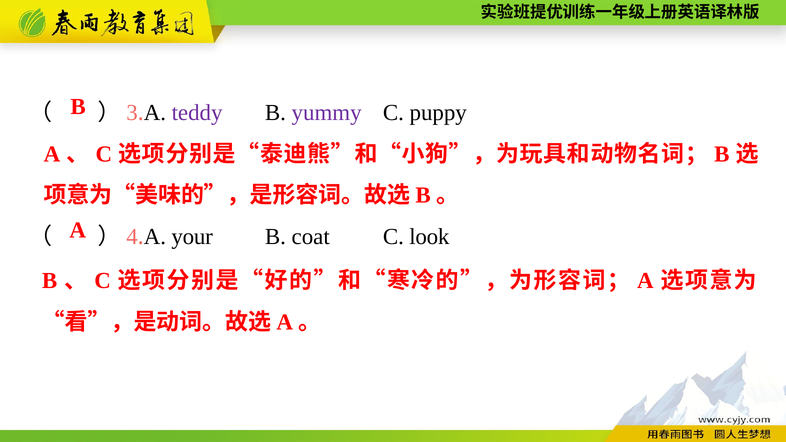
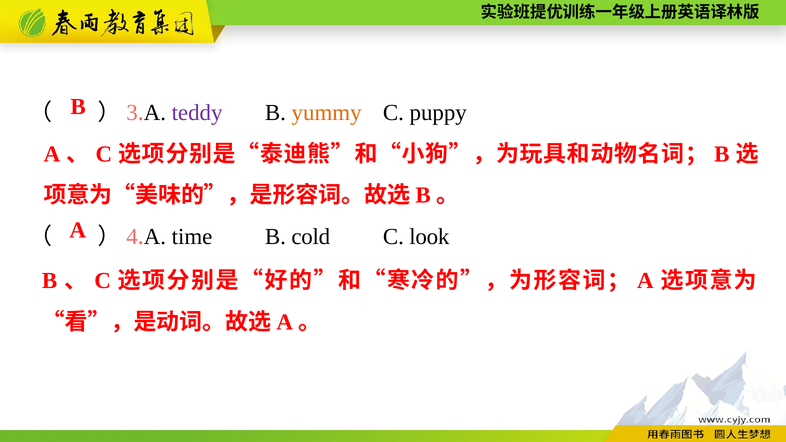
yummy colour: purple -> orange (327, 113)
your: your -> time (192, 237)
coat: coat -> cold (311, 237)
